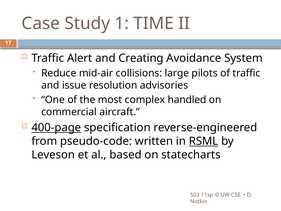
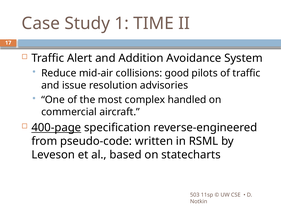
Creating: Creating -> Addition (141, 58)
large: large -> good (177, 73)
RSML underline: present -> none (204, 141)
